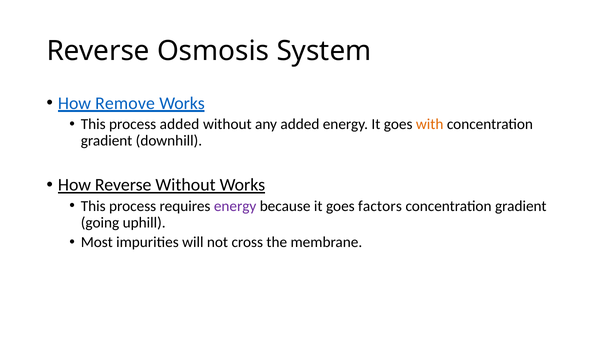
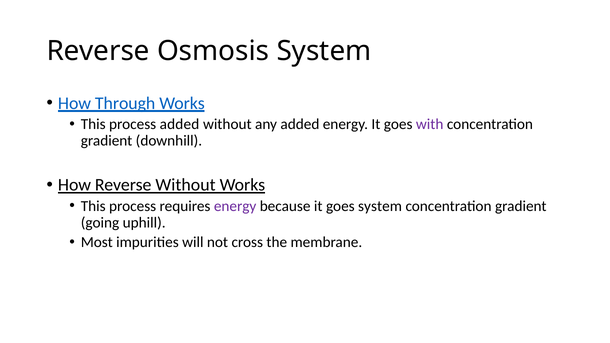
Remove: Remove -> Through (125, 103)
with colour: orange -> purple (430, 125)
goes factors: factors -> system (380, 206)
